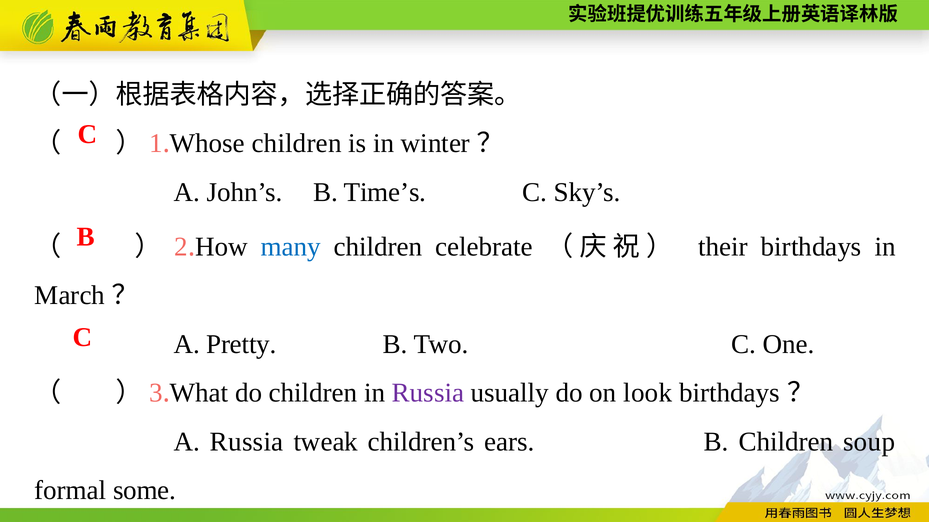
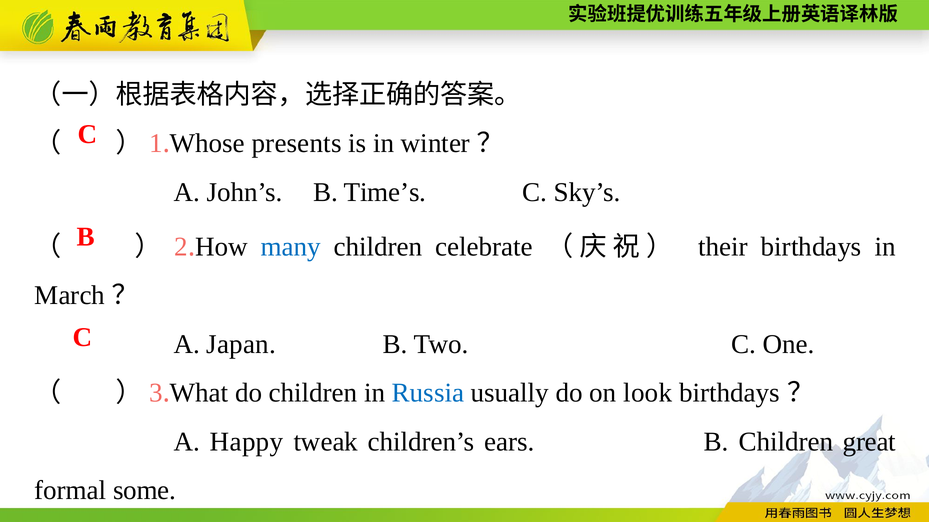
children: children -> presents (297, 144)
Pretty: Pretty -> Japan (241, 345)
Russia colour: purple -> blue (428, 393)
A Russia: Russia -> Happy (247, 442)
soup: soup -> great (869, 442)
